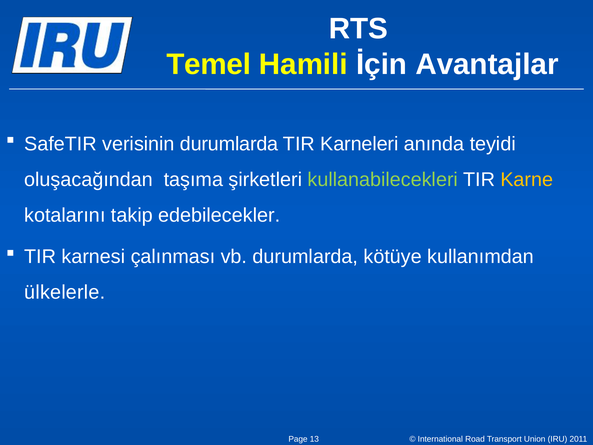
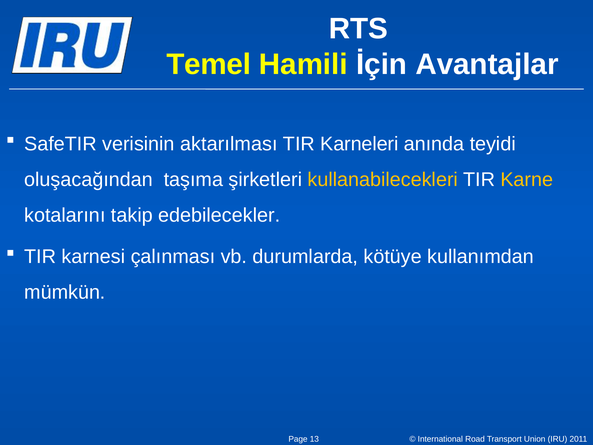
verisinin durumlarda: durumlarda -> aktarılması (229, 144)
kullanabilecekleri colour: light green -> yellow (383, 179)
ülkelerle: ülkelerle -> mümkün (65, 292)
